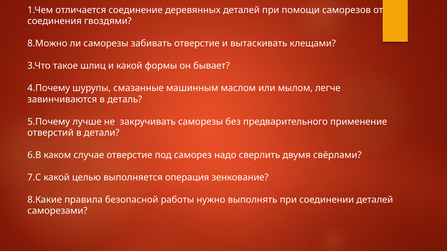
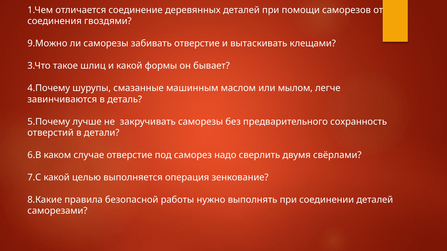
8.Можно: 8.Можно -> 9.Можно (47, 44)
применение: применение -> сохранность (359, 122)
